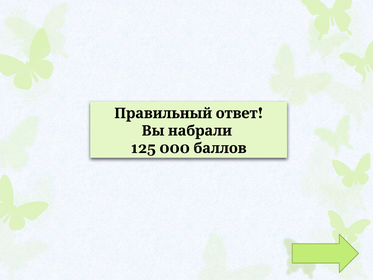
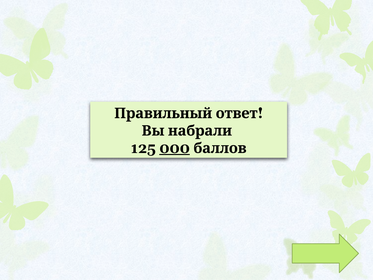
000 underline: none -> present (175, 148)
